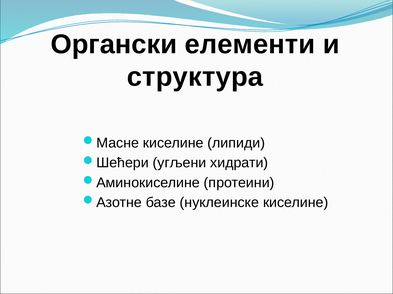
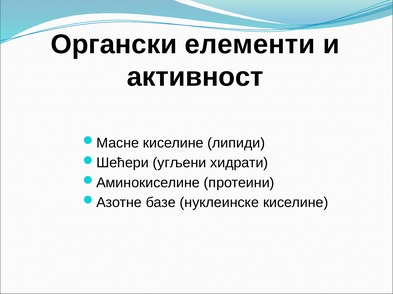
структура: структура -> активност (195, 77)
